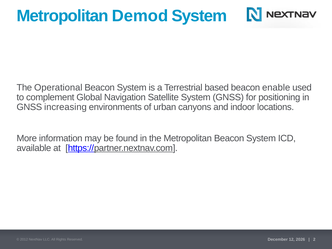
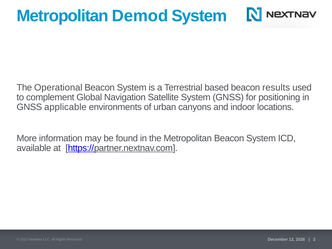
enable: enable -> results (276, 88)
increasing: increasing -> applicable (65, 107)
